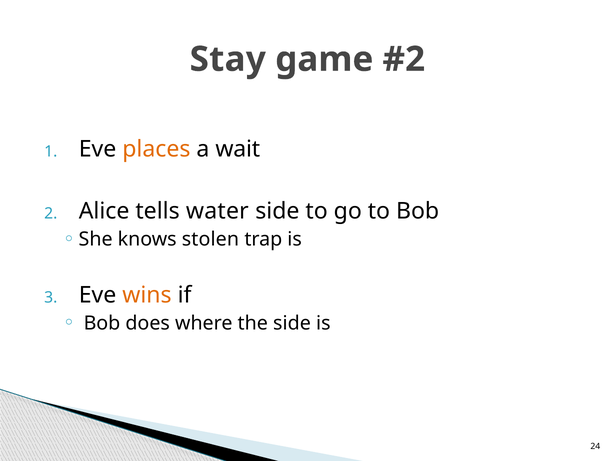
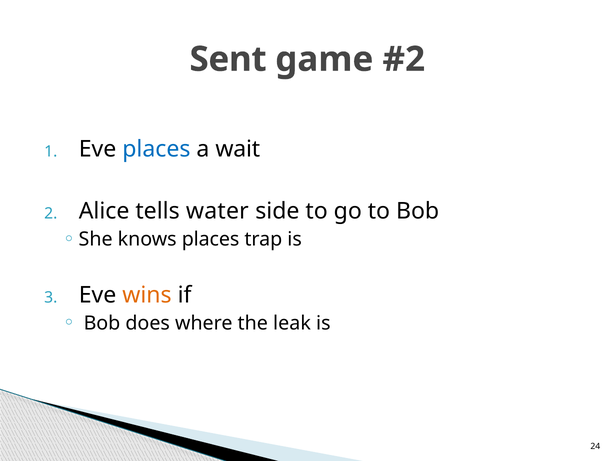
Stay: Stay -> Sent (228, 59)
places colour: orange -> blue (156, 149)
knows stolen: stolen -> places (211, 240)
the side: side -> leak (292, 323)
